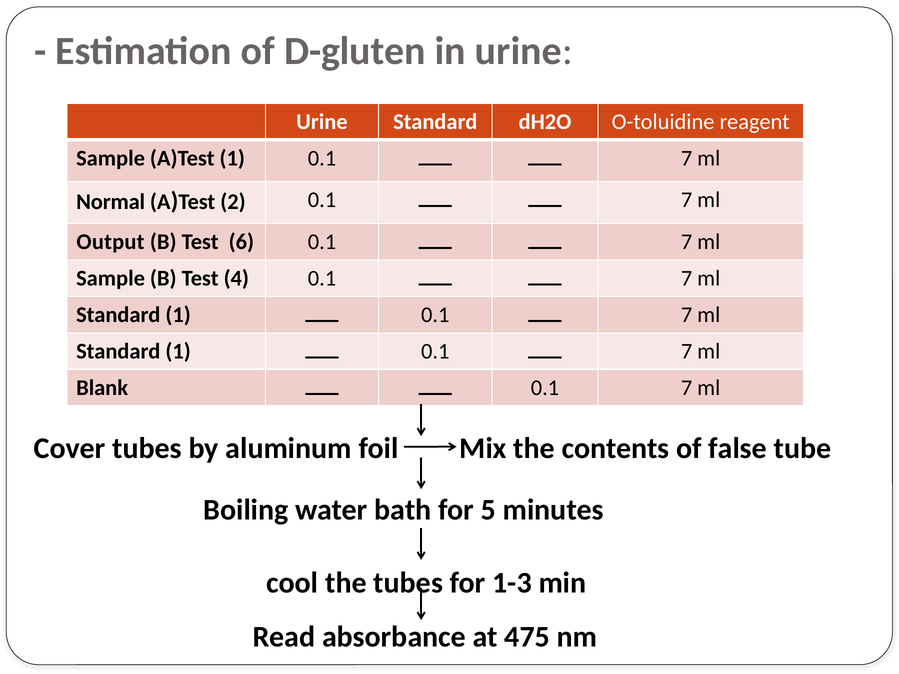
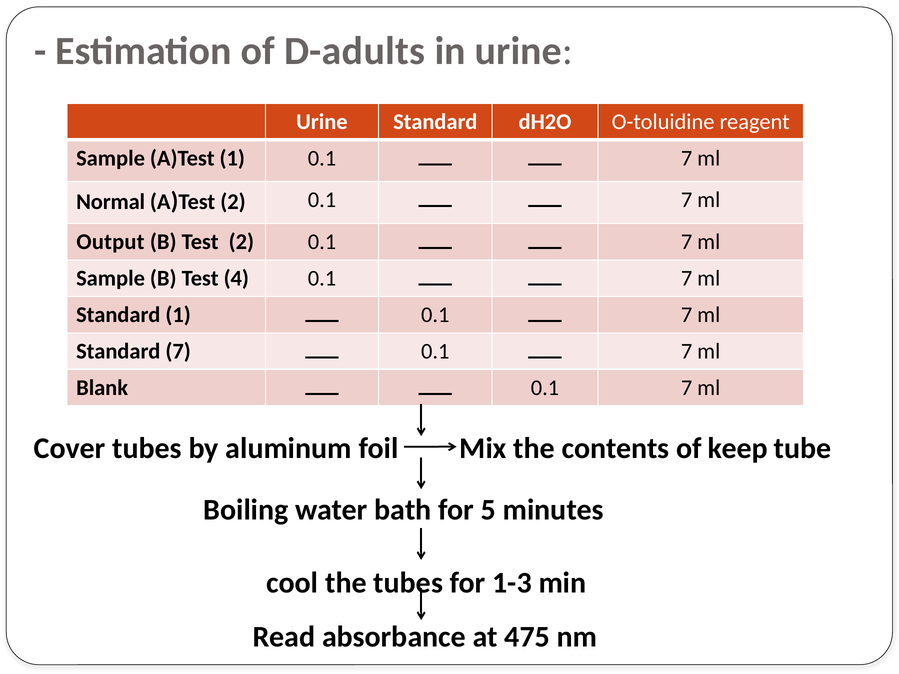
D-gluten: D-gluten -> D-adults (355, 51)
Test 6: 6 -> 2 (241, 242)
1: 1 -> 7 (178, 351)
false: false -> keep (738, 449)
